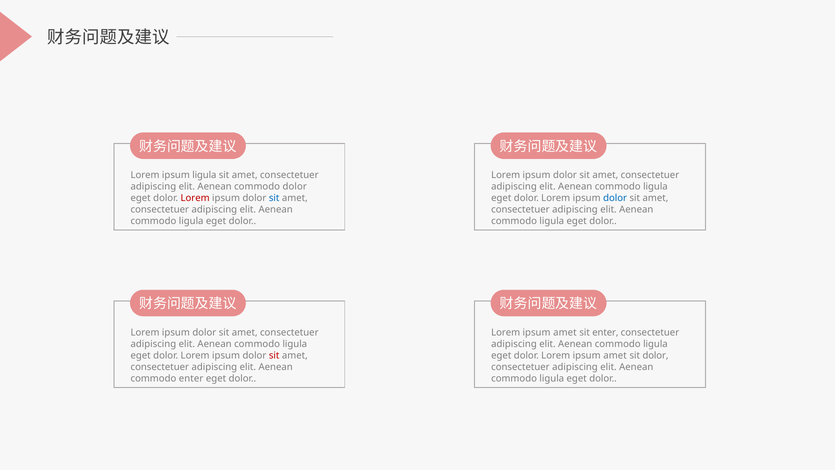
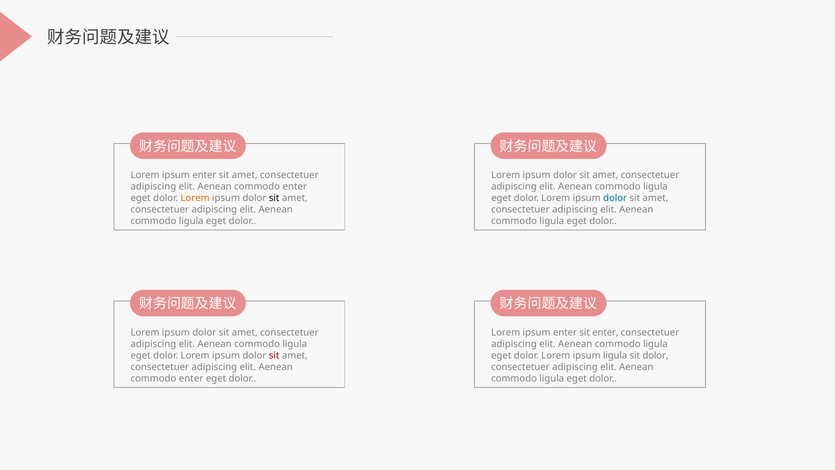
ligula: ligula -> enter (204, 175)
dolor: dolor -> enter (295, 187)
Lorem colour: red -> orange (195, 198)
sit colour: blue -> black (274, 198)
amet: amet -> enter (565, 332)
dolor Lorem ipsum amet: amet -> ligula (615, 355)
